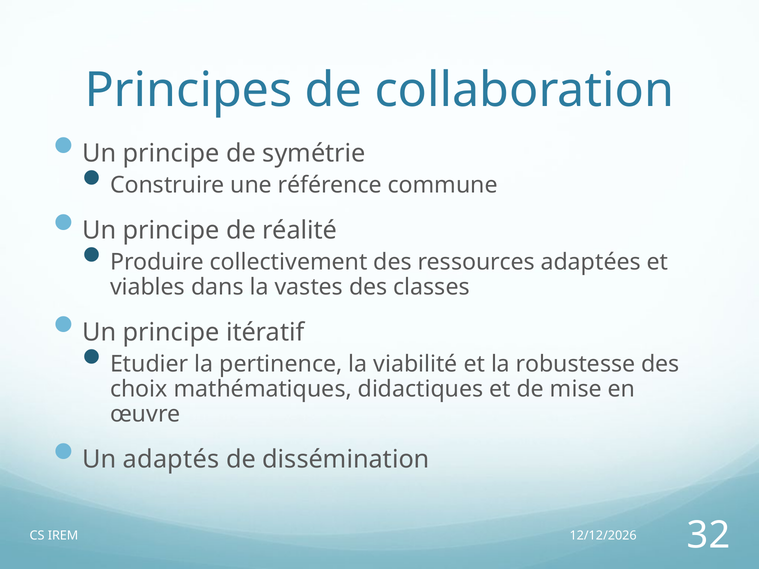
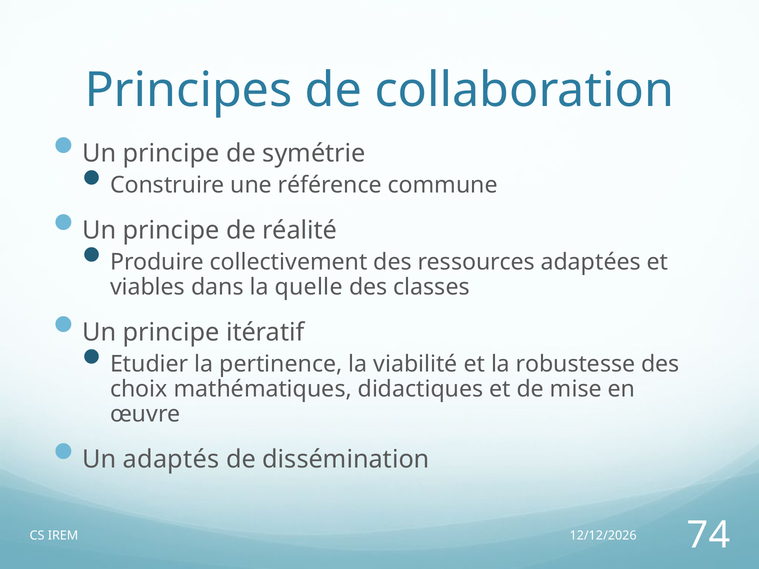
vastes: vastes -> quelle (309, 287)
32: 32 -> 74 (709, 536)
